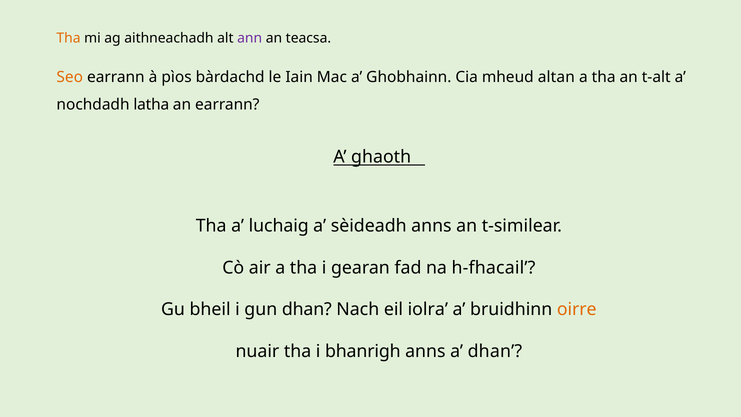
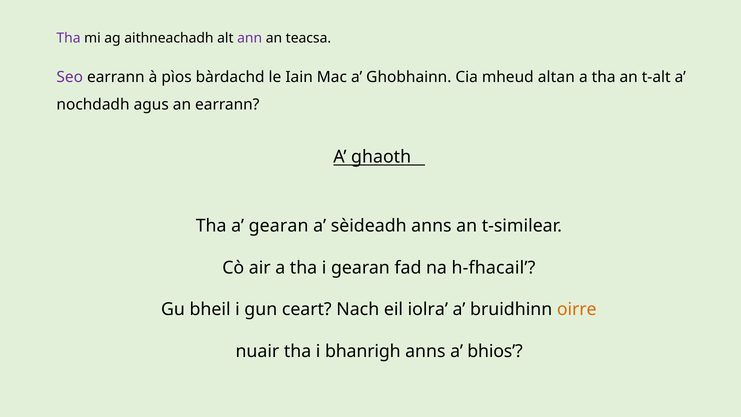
Tha colour: orange -> purple (69, 38)
Seo colour: orange -> purple (70, 77)
latha: latha -> agus (151, 105)
a luchaig: luchaig -> gearan (279, 226)
gun dhan: dhan -> ceart (307, 309)
a dhan: dhan -> bhios (495, 351)
